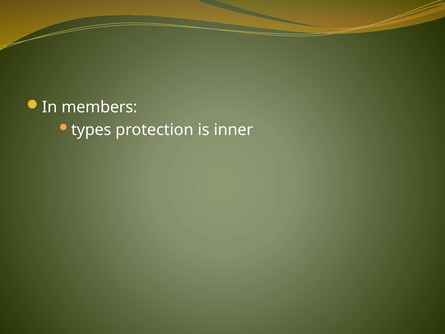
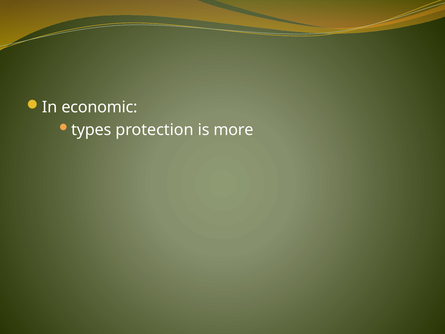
members: members -> economic (99, 107)
inner: inner -> more (233, 130)
